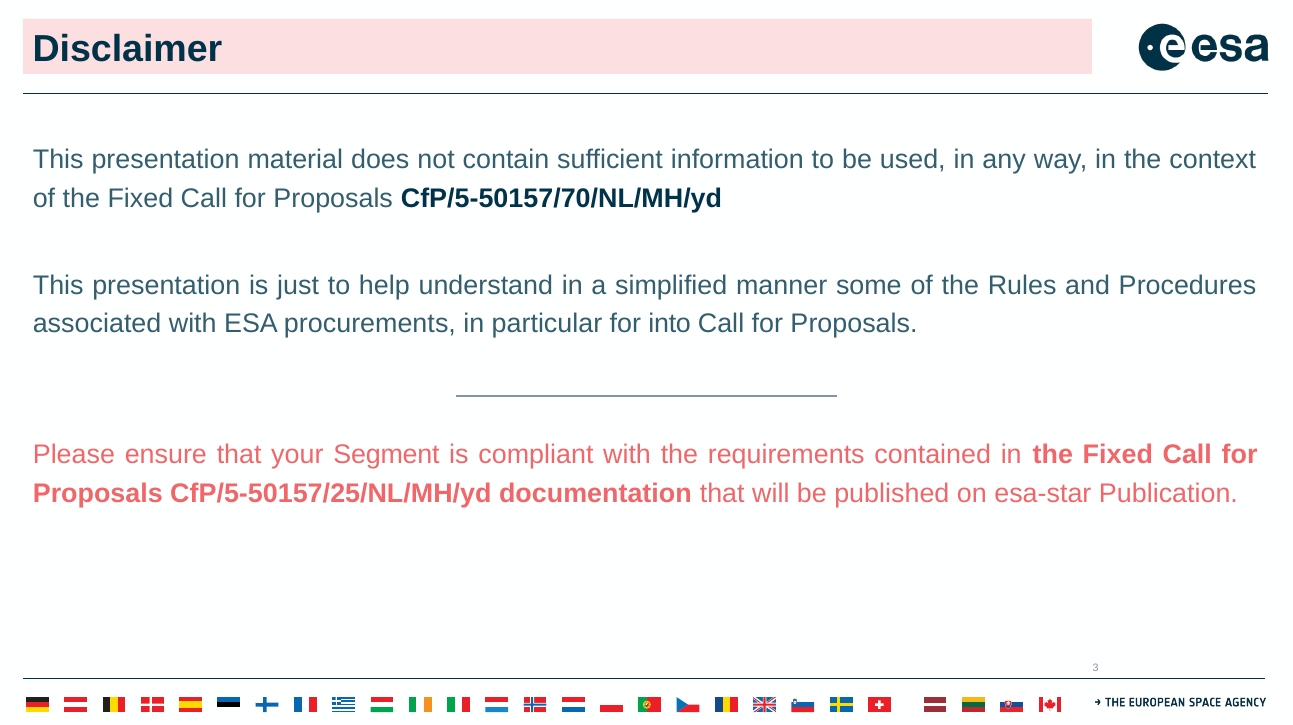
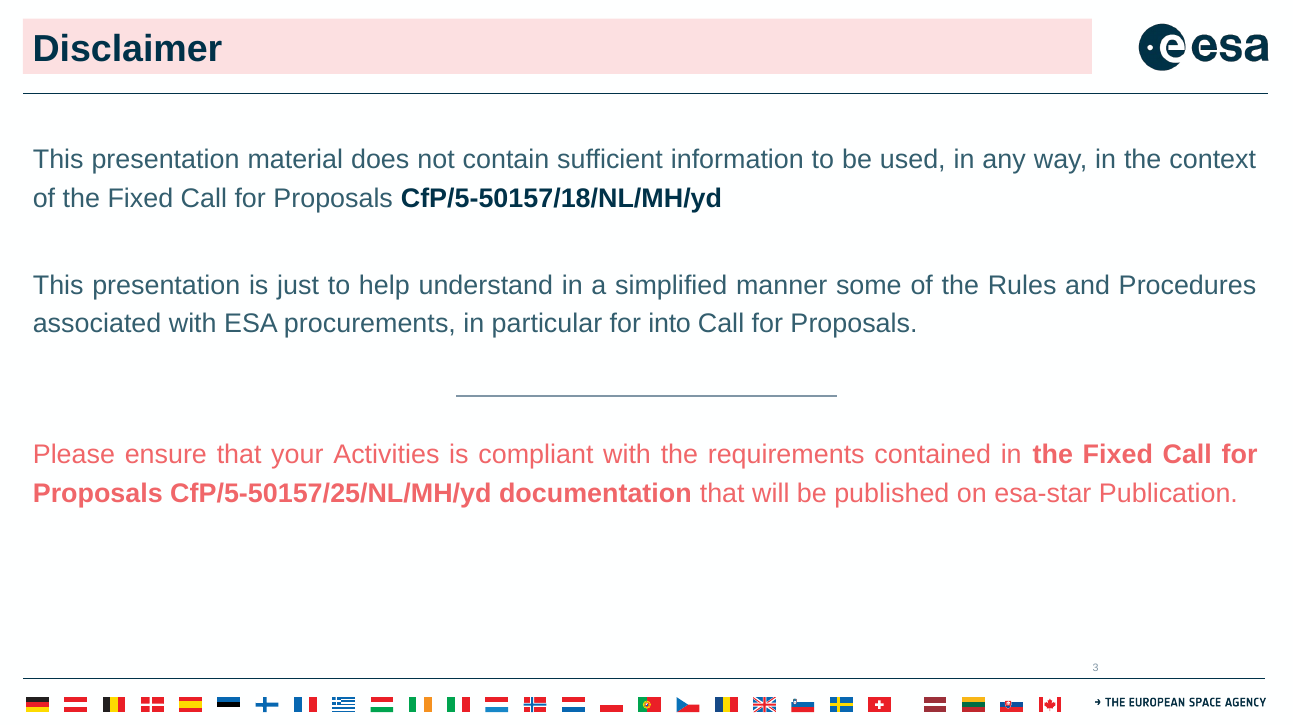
CfP/5-50157/70/NL/MH/yd: CfP/5-50157/70/NL/MH/yd -> CfP/5-50157/18/NL/MH/yd (561, 198)
Segment: Segment -> Activities (386, 455)
